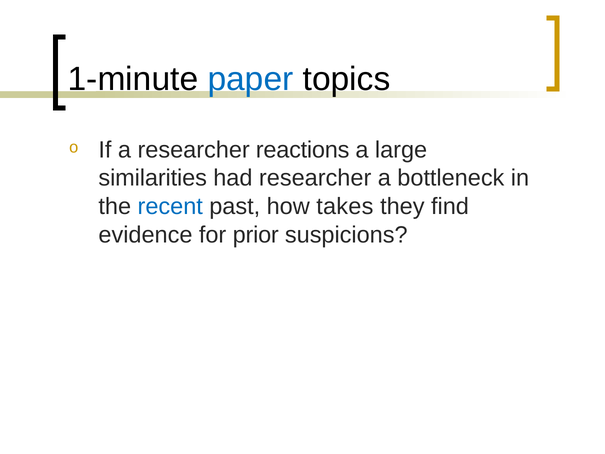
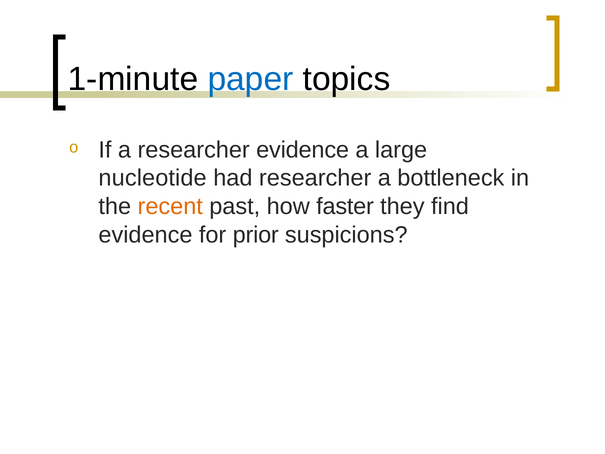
researcher reactions: reactions -> evidence (303, 150)
similarities: similarities -> nucleotide (153, 178)
recent colour: blue -> orange (170, 206)
takes: takes -> faster (345, 206)
